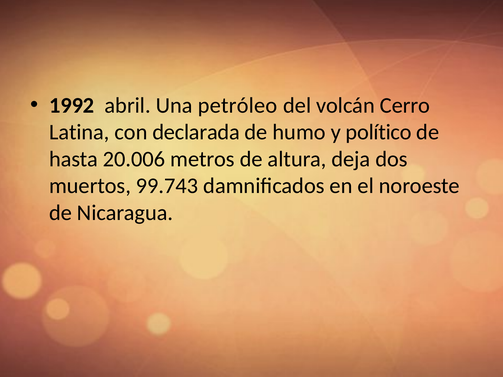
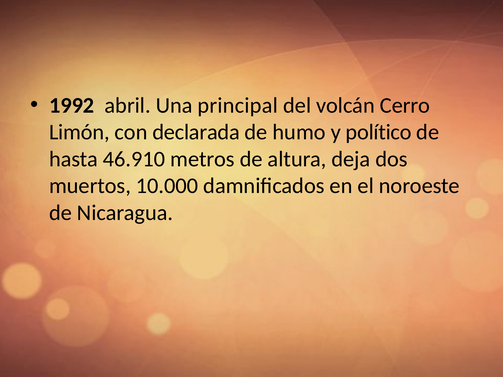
petróleo: petróleo -> principal (238, 106)
Latina: Latina -> Limón (79, 132)
20.006: 20.006 -> 46.910 (134, 159)
99.743: 99.743 -> 10.000 (167, 186)
